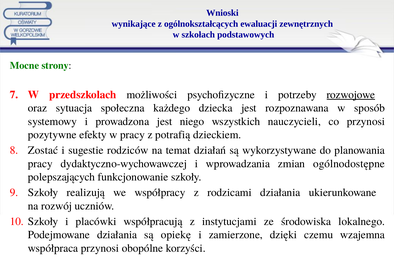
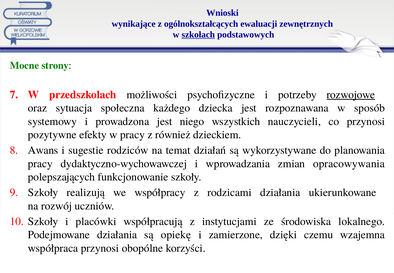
szkołach underline: none -> present (198, 35)
potrafią: potrafią -> również (173, 135)
Zostać: Zostać -> Awans (43, 150)
ogólnodostępne: ogólnodostępne -> opracowywania (349, 163)
